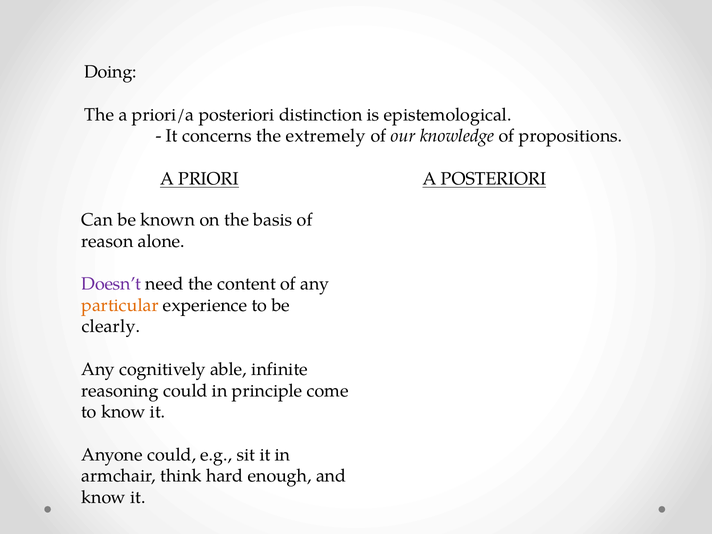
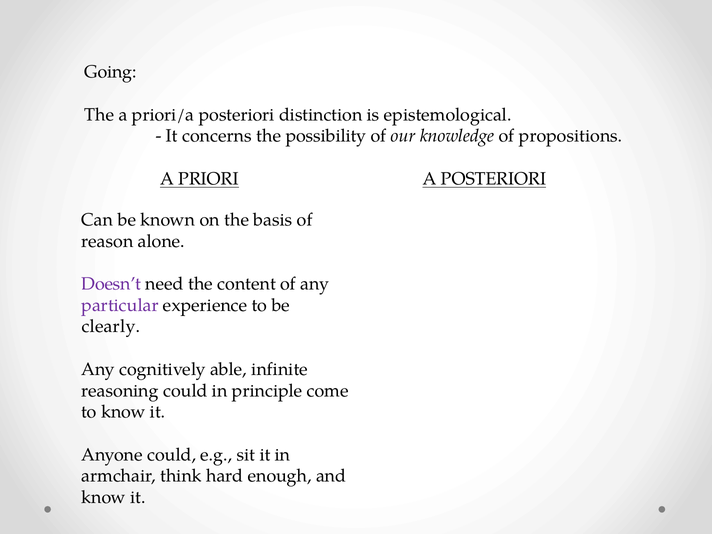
Doing: Doing -> Going (111, 72)
extremely: extremely -> possibility (326, 136)
particular colour: orange -> purple (120, 305)
